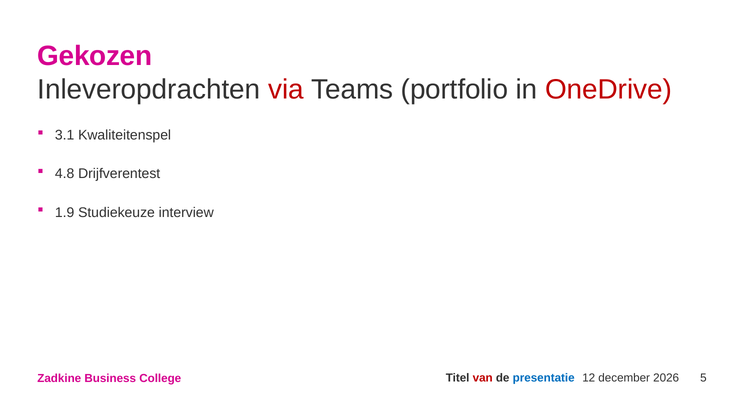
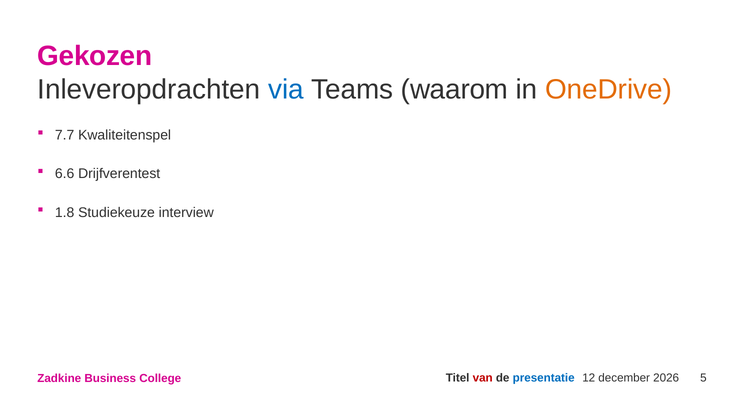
via colour: red -> blue (286, 89)
portfolio: portfolio -> waarom (455, 89)
OneDrive colour: red -> orange (609, 89)
3.1: 3.1 -> 7.7 (65, 135)
4.8: 4.8 -> 6.6 (65, 174)
1.9: 1.9 -> 1.8 (65, 212)
